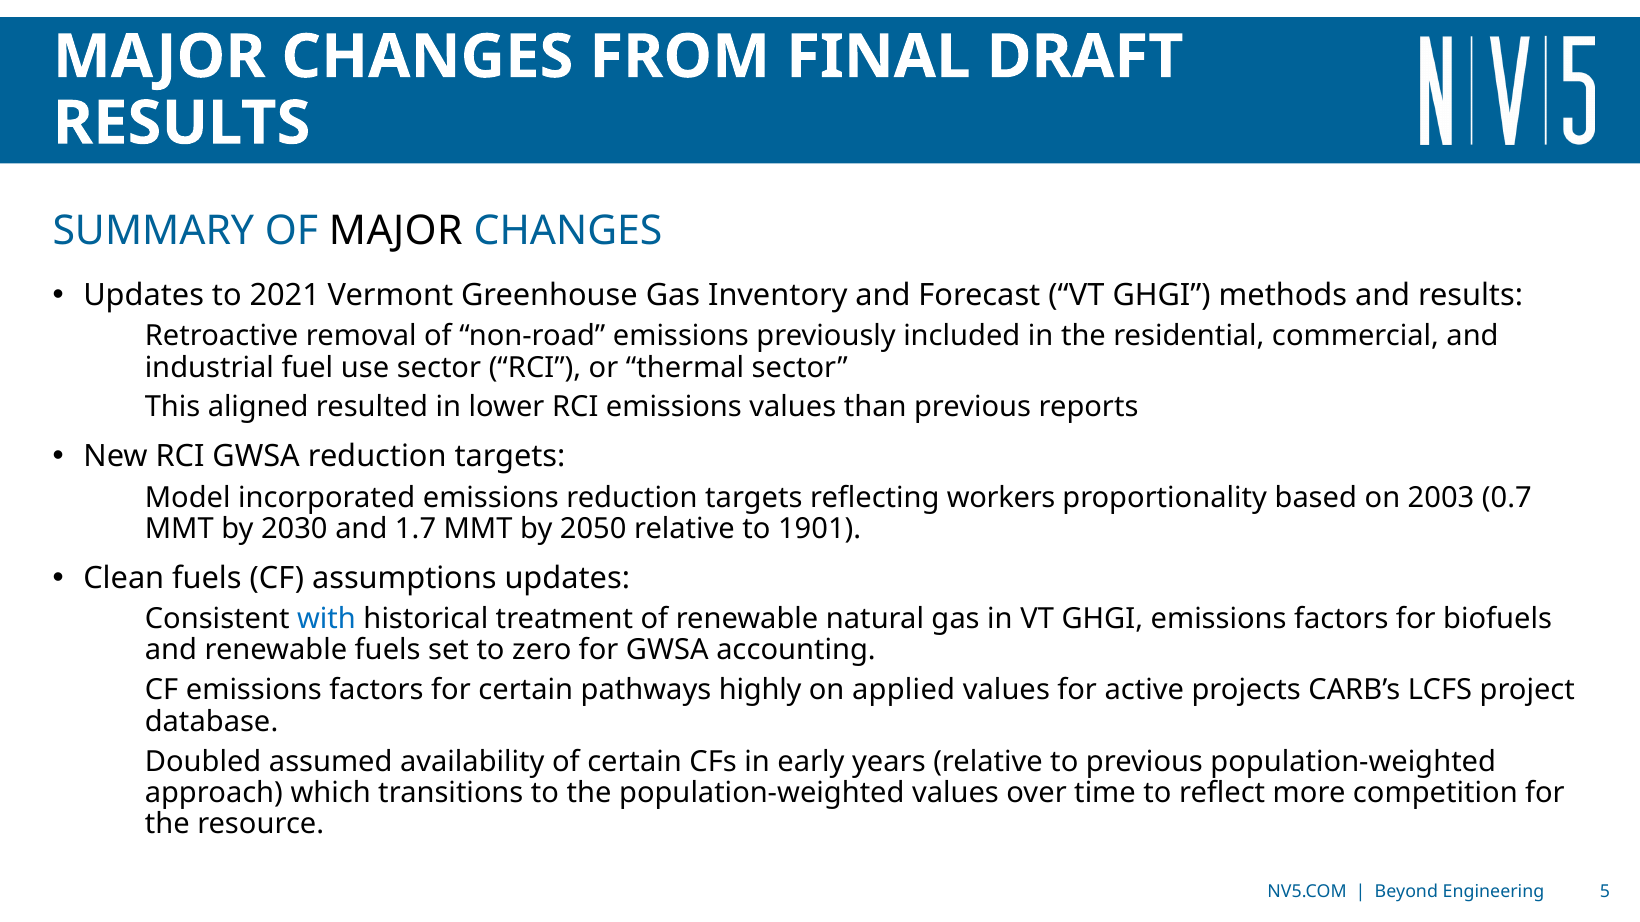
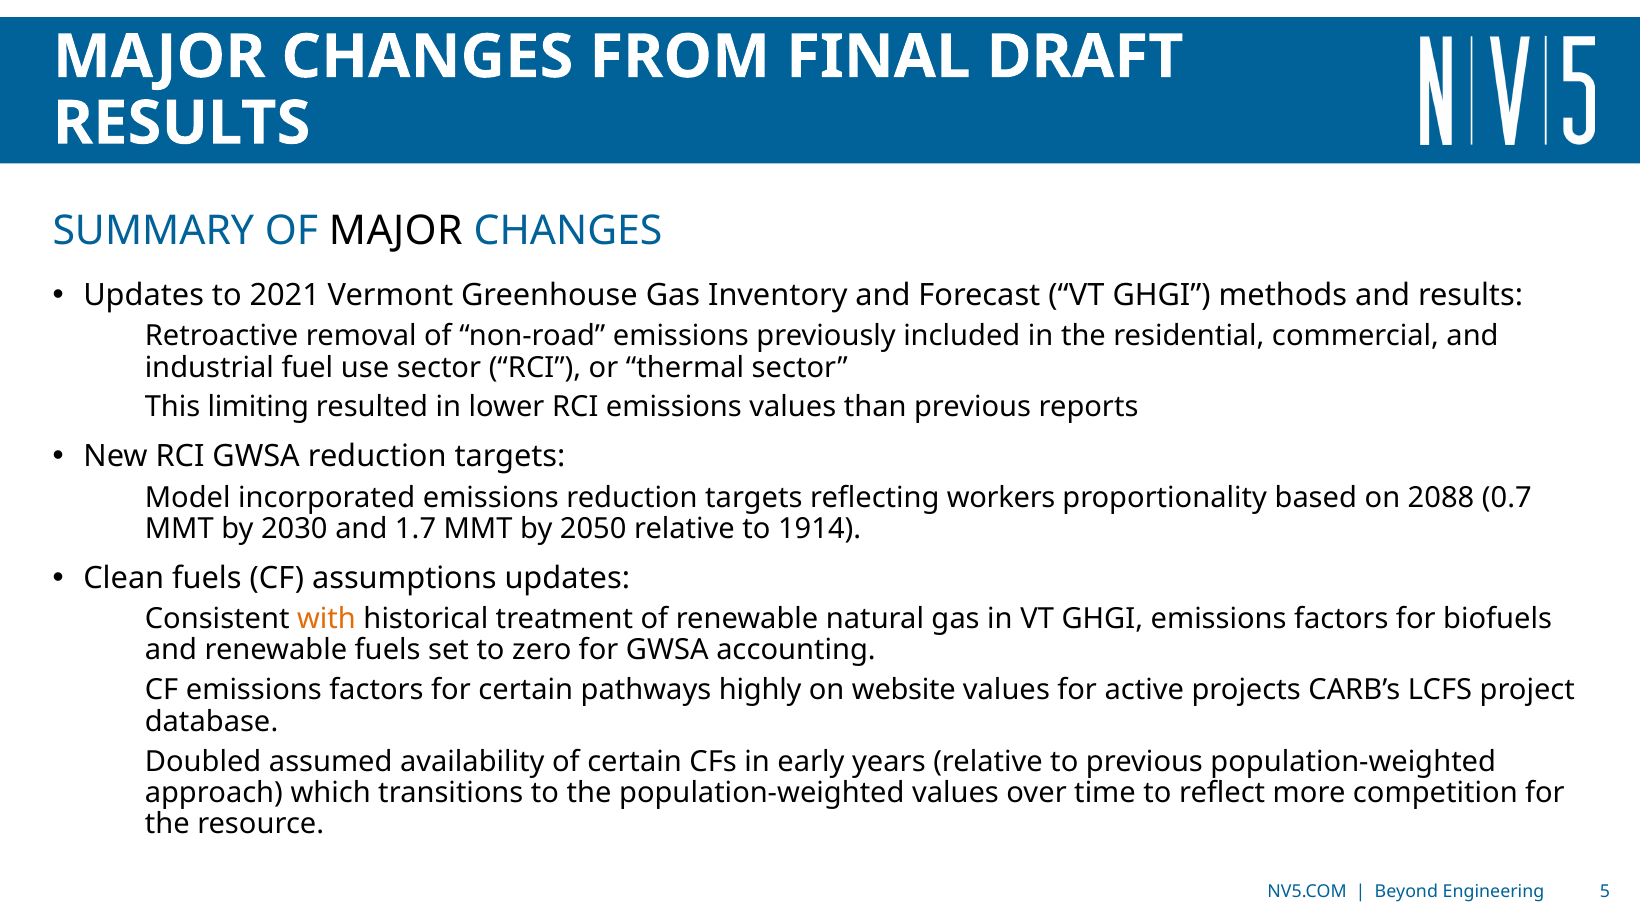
aligned: aligned -> limiting (258, 408)
2003: 2003 -> 2088 (1441, 498)
1901: 1901 -> 1914 (820, 529)
with colour: blue -> orange (326, 619)
applied: applied -> website (904, 691)
